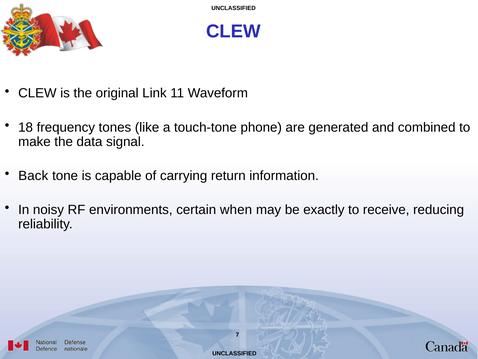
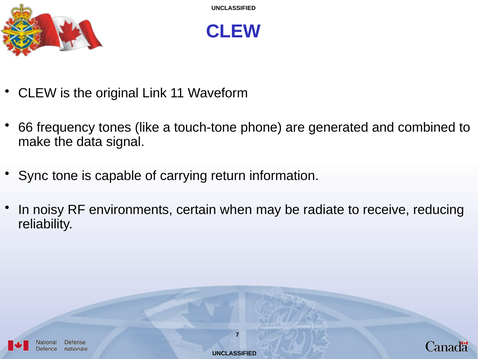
18: 18 -> 66 (26, 127)
Back: Back -> Sync (33, 175)
exactly: exactly -> radiate (324, 209)
